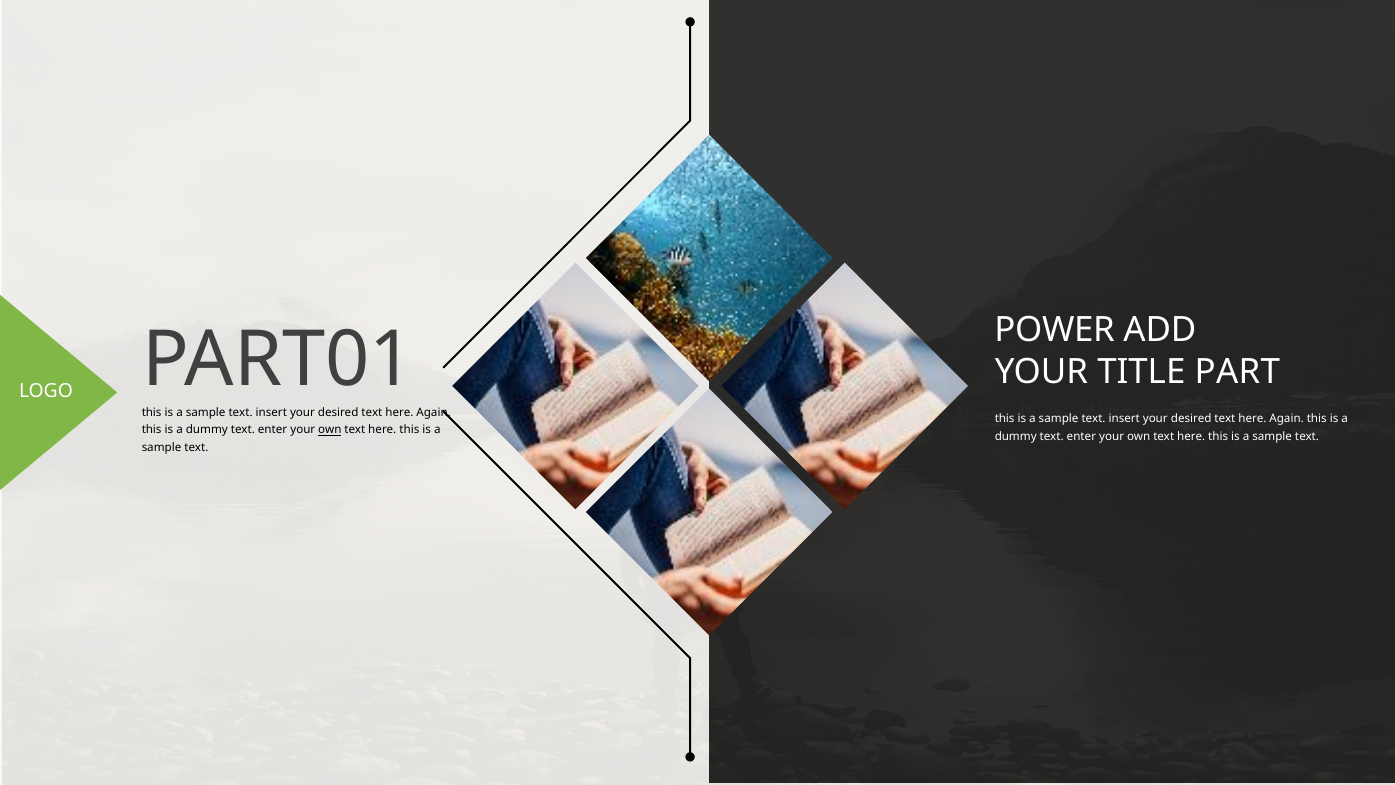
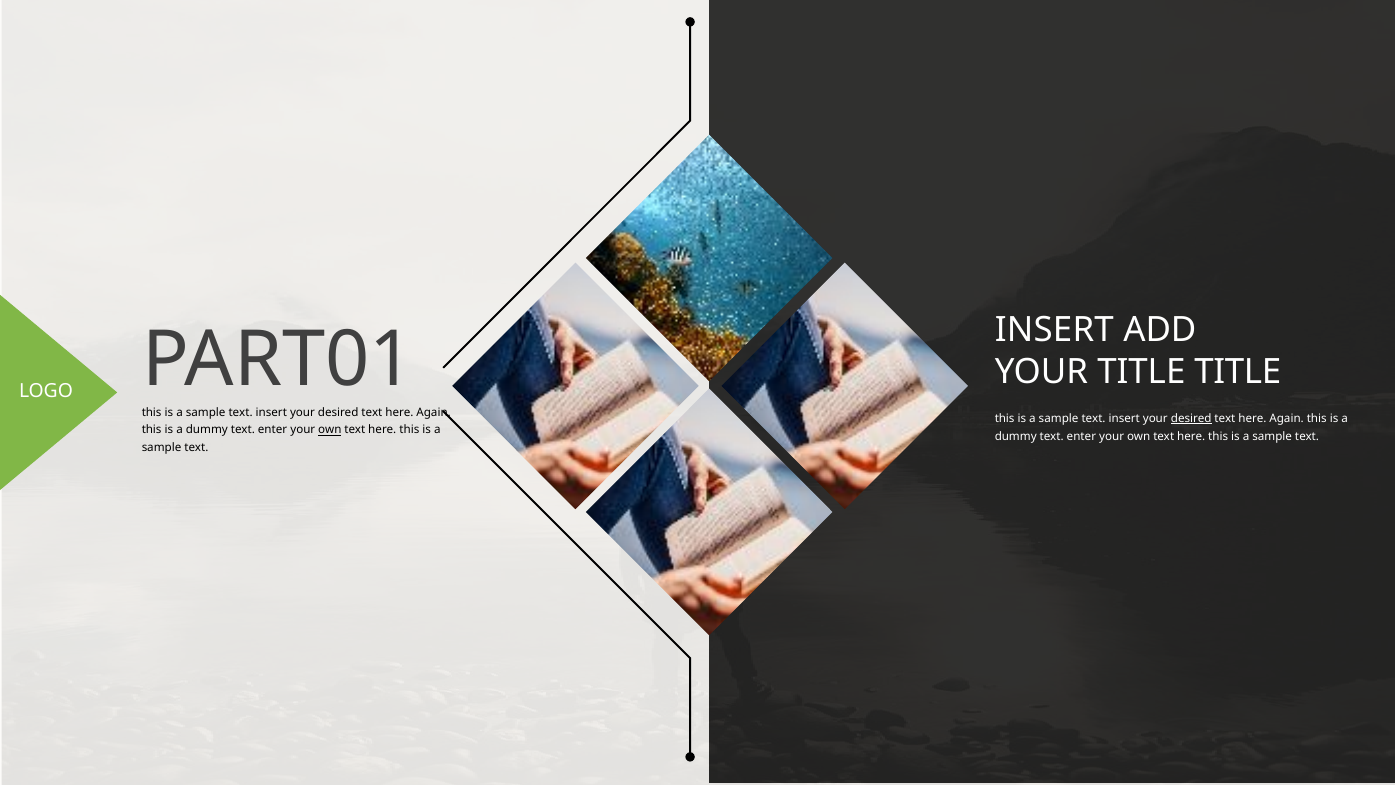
POWER: POWER -> INSERT (1054, 330)
TITLE PART: PART -> TITLE (1238, 372)
desired underline: none -> present (1191, 419)
